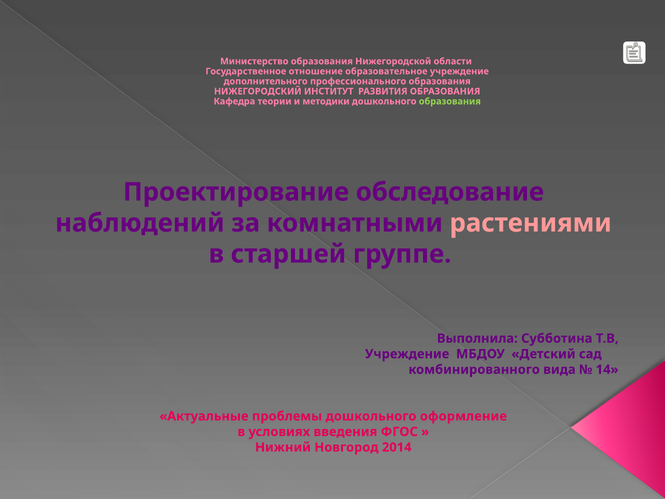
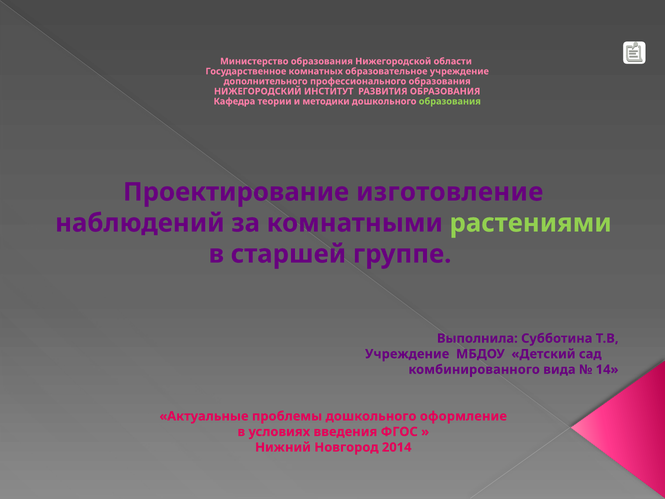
отношение: отношение -> комнатных (316, 71)
обследование: обследование -> изготовление (450, 192)
растениями colour: pink -> light green (531, 223)
